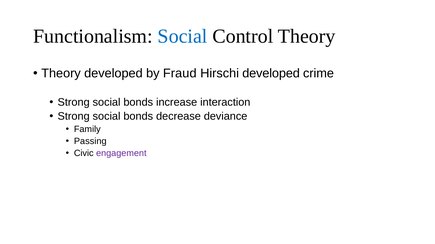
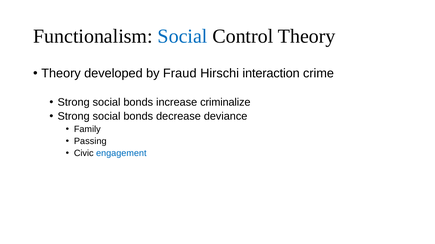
Hirschi developed: developed -> interaction (271, 74)
interaction: interaction -> criminalize (225, 103)
engagement colour: purple -> blue (121, 154)
